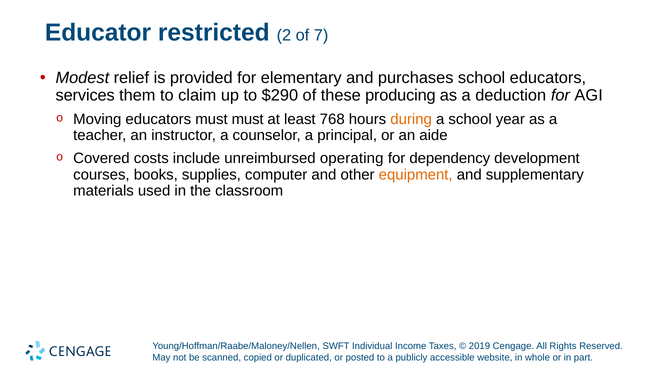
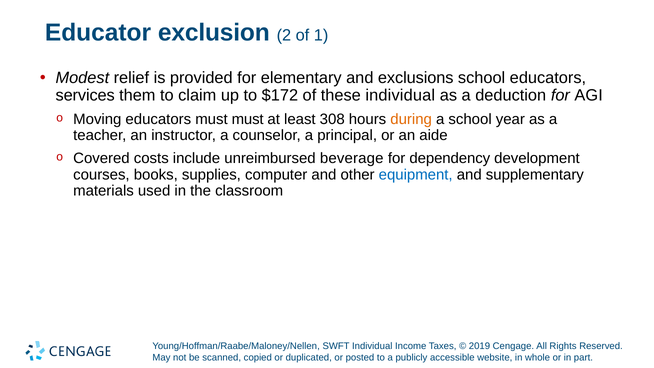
restricted: restricted -> exclusion (214, 33)
7: 7 -> 1 (321, 35)
purchases: purchases -> exclusions (416, 78)
$290: $290 -> $172 (280, 96)
these producing: producing -> individual (400, 96)
768: 768 -> 308 (332, 119)
operating: operating -> beverage (352, 158)
equipment colour: orange -> blue (416, 175)
